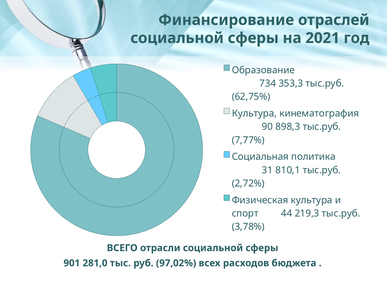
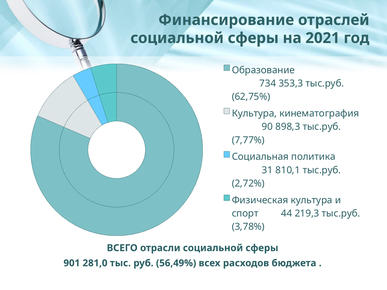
97,02%: 97,02% -> 56,49% (176, 263)
